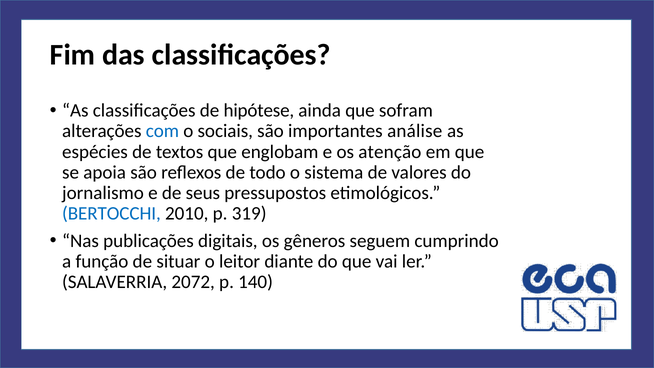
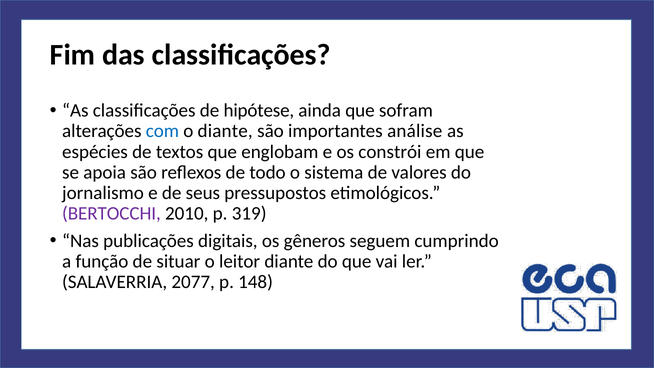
o sociais: sociais -> diante (225, 131)
atenção: atenção -> constrói (390, 152)
BERTOCCHI colour: blue -> purple (111, 213)
2072: 2072 -> 2077 (193, 282)
140: 140 -> 148 (256, 282)
